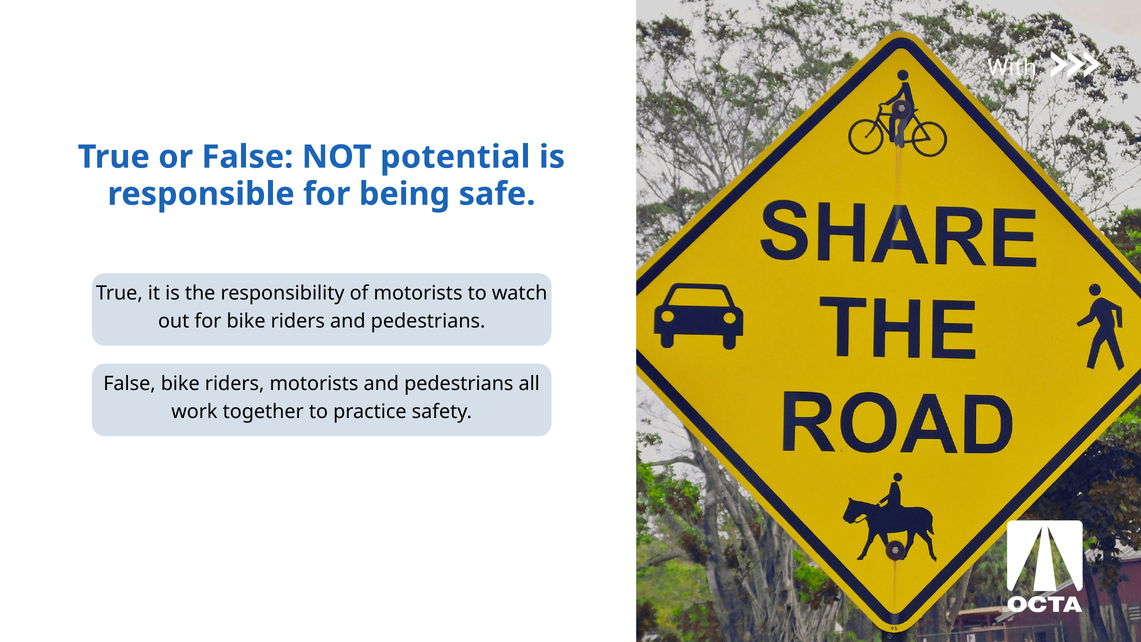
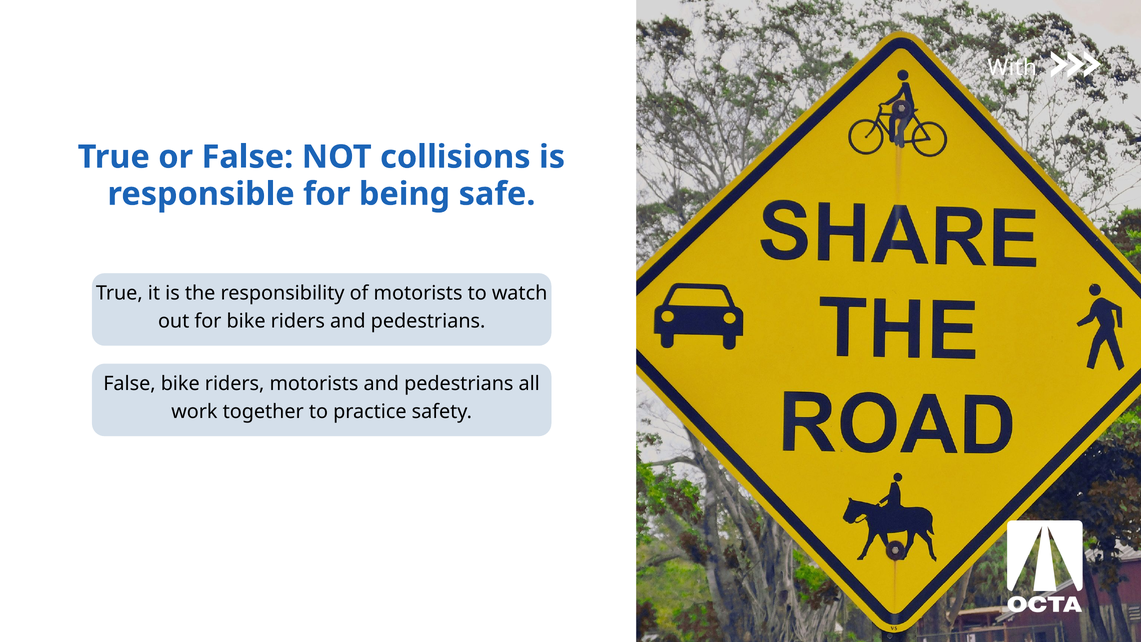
potential: potential -> collisions (455, 157)
